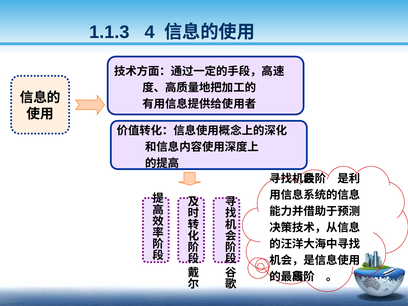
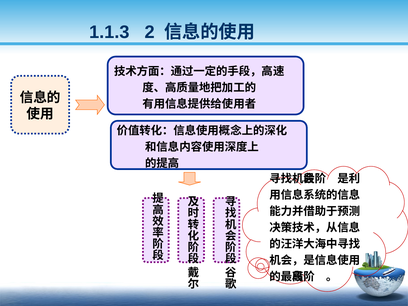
4: 4 -> 2 (150, 32)
